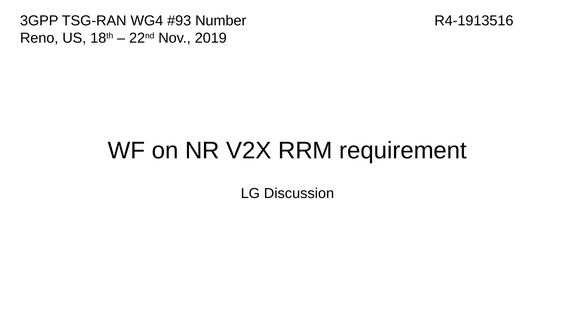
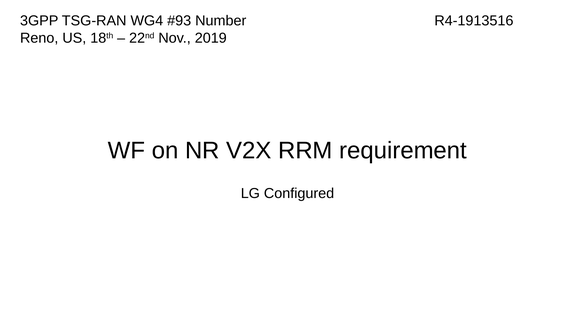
Discussion: Discussion -> Configured (299, 193)
